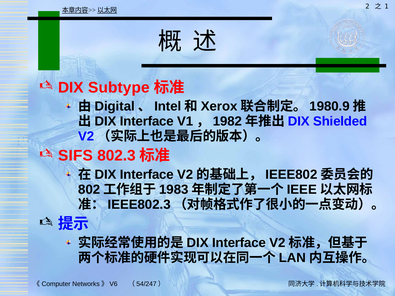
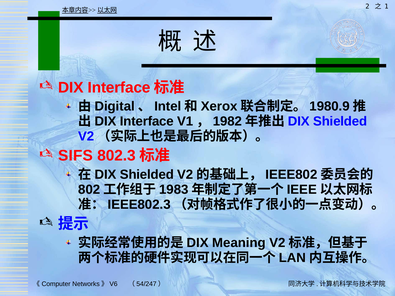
DIX Subtype: Subtype -> Interface (119, 88)
Interface: Interface -> Shielded (147, 175)
Interface: Interface -> Meaning (239, 243)
